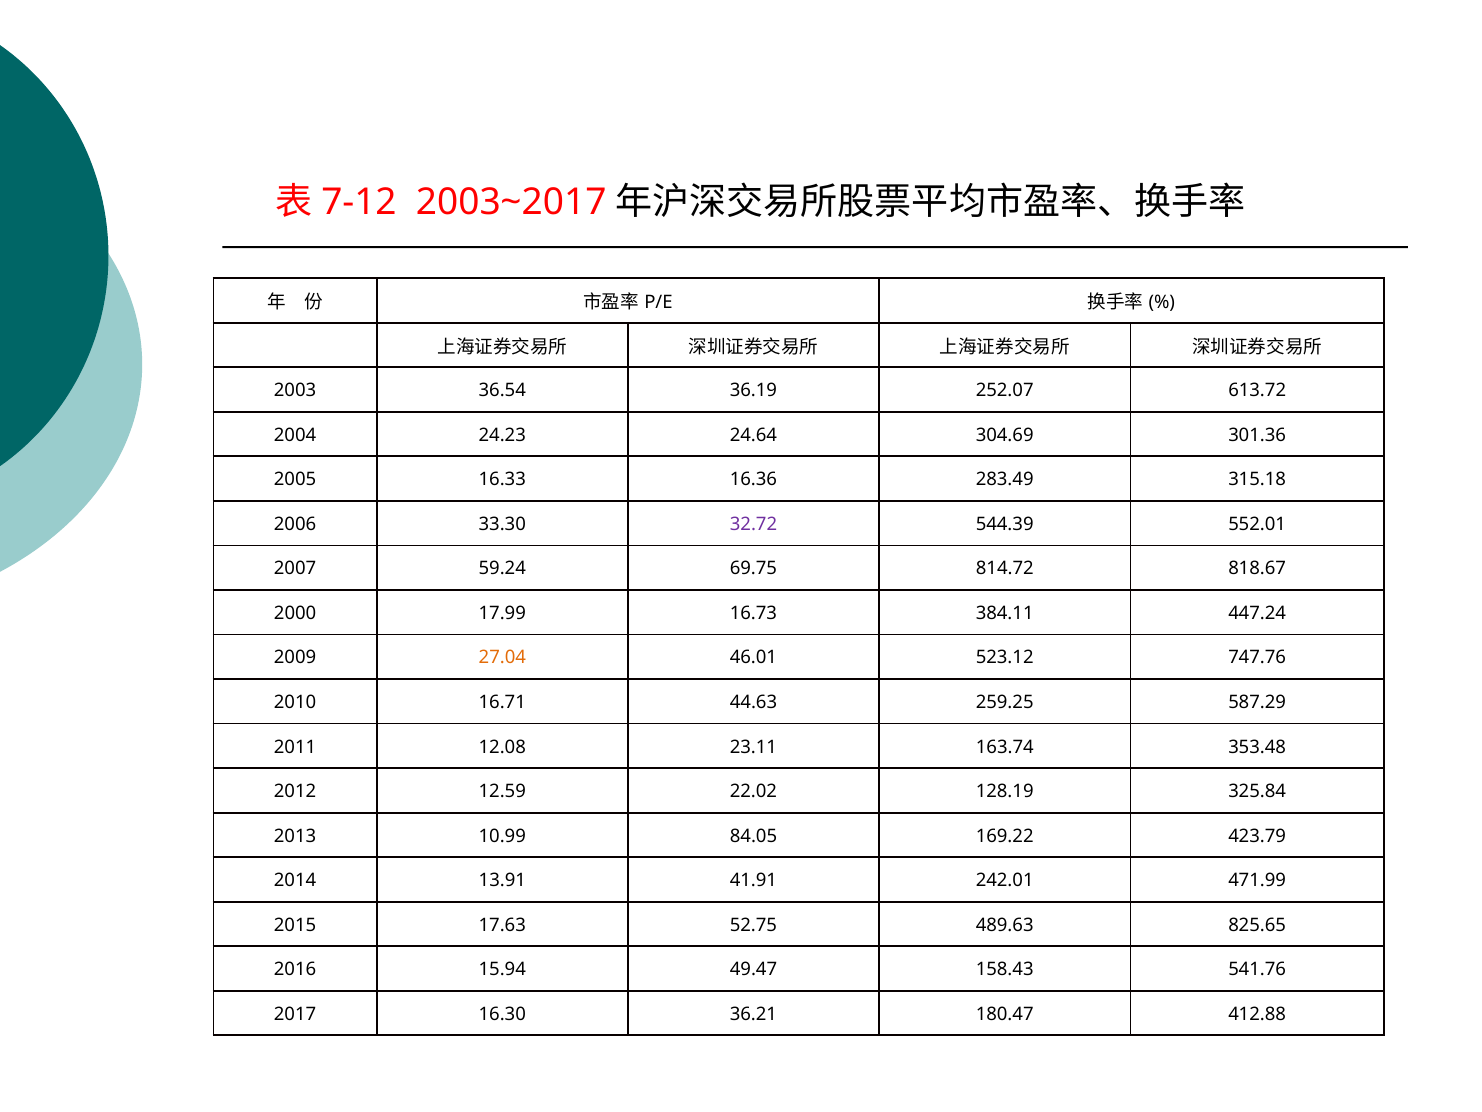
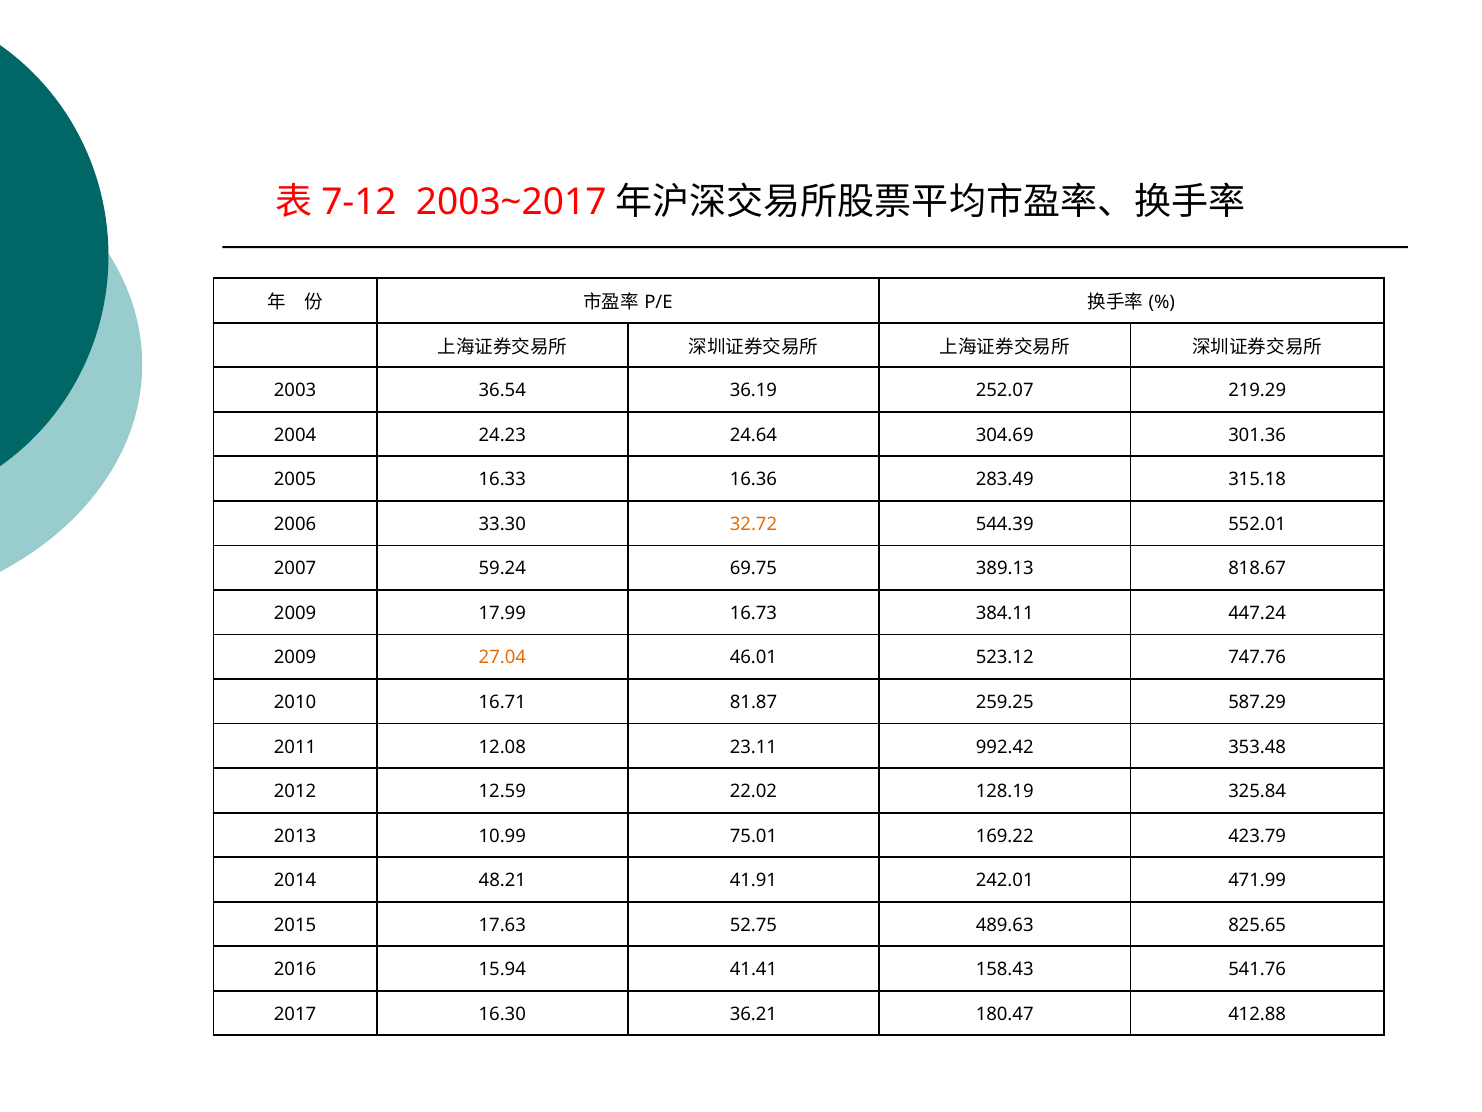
613.72: 613.72 -> 219.29 (1257, 390)
32.72 colour: purple -> orange (753, 524)
814.72: 814.72 -> 389.13 (1005, 568)
2000: 2000 -> 2009 (295, 613)
44.63: 44.63 -> 81.87 (753, 702)
163.74: 163.74 -> 992.42 (1005, 747)
84.05: 84.05 -> 75.01 (753, 836)
13.91: 13.91 -> 48.21 (502, 880)
49.47: 49.47 -> 41.41 (753, 969)
